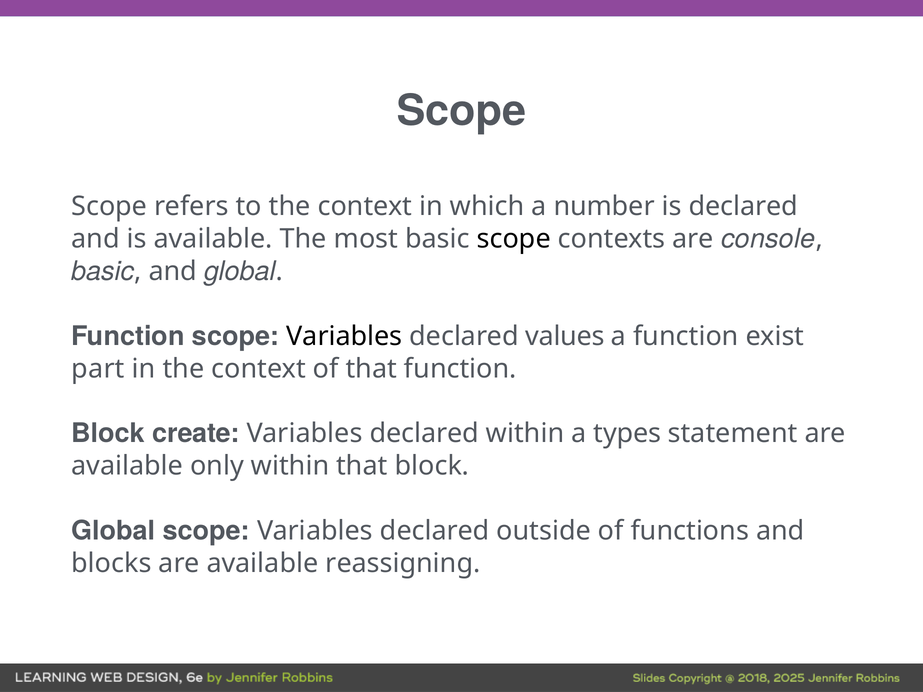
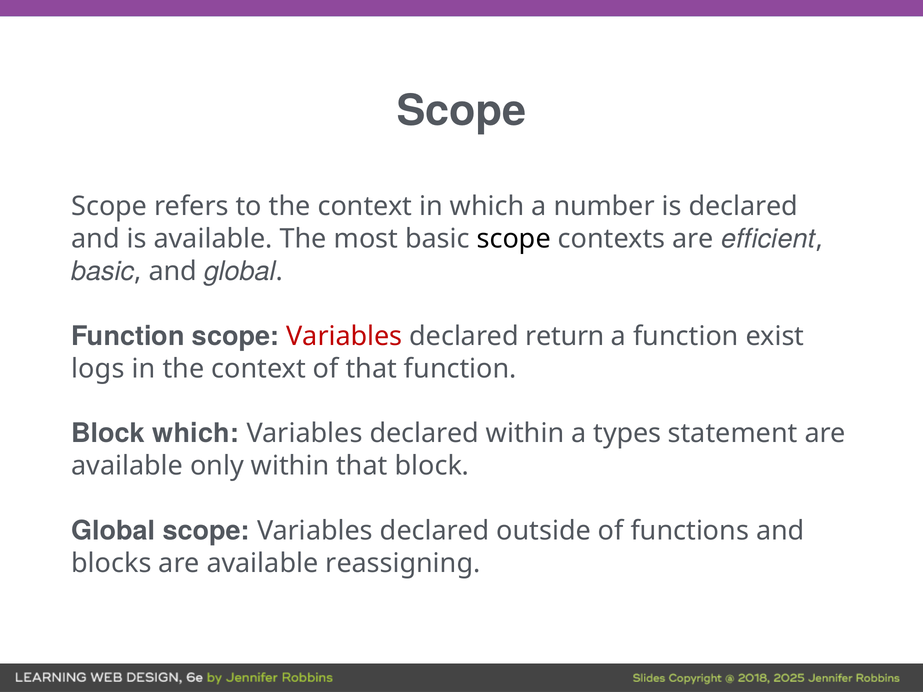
console: console -> efficient (768, 239)
Variables colour: black -> red (344, 336)
values: values -> return (565, 336)
part: part -> logs (98, 369)
Block create: create -> which (196, 434)
